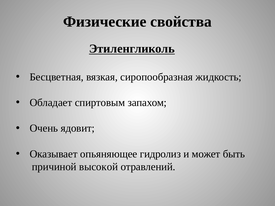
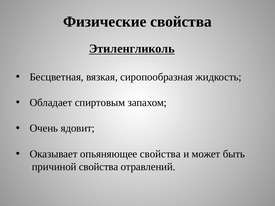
опьяняющее гидролиз: гидролиз -> свойства (160, 154)
причиной высокой: высокой -> свойства (99, 167)
